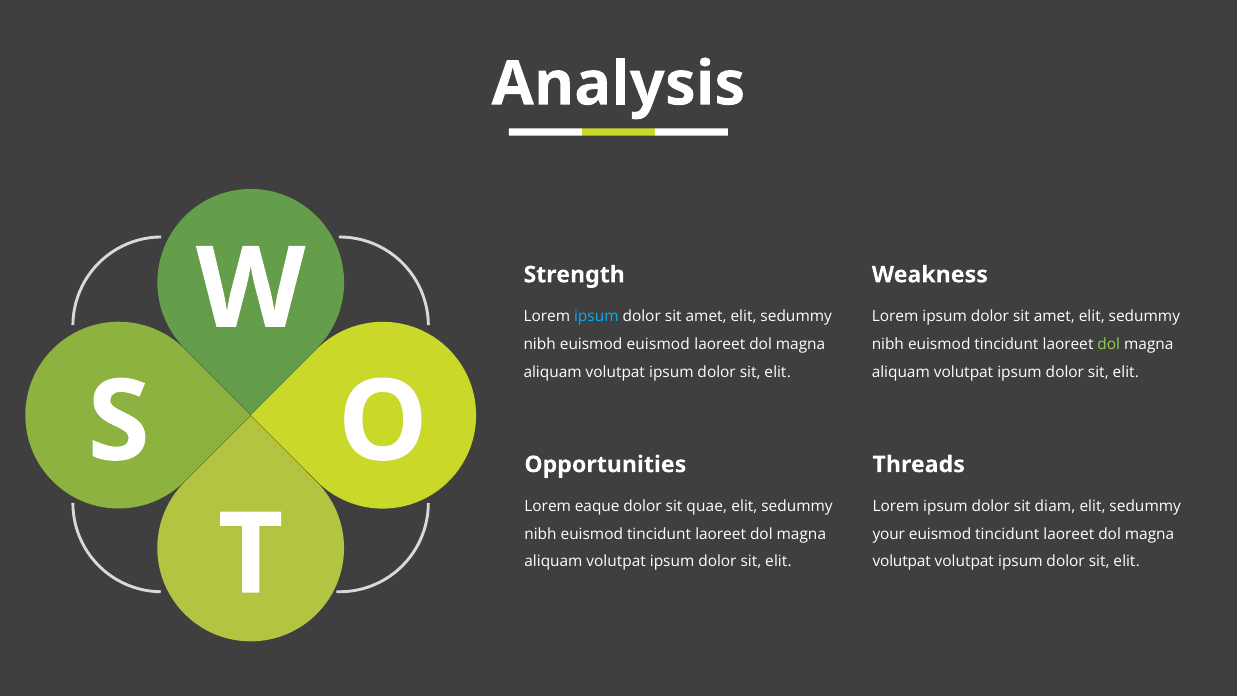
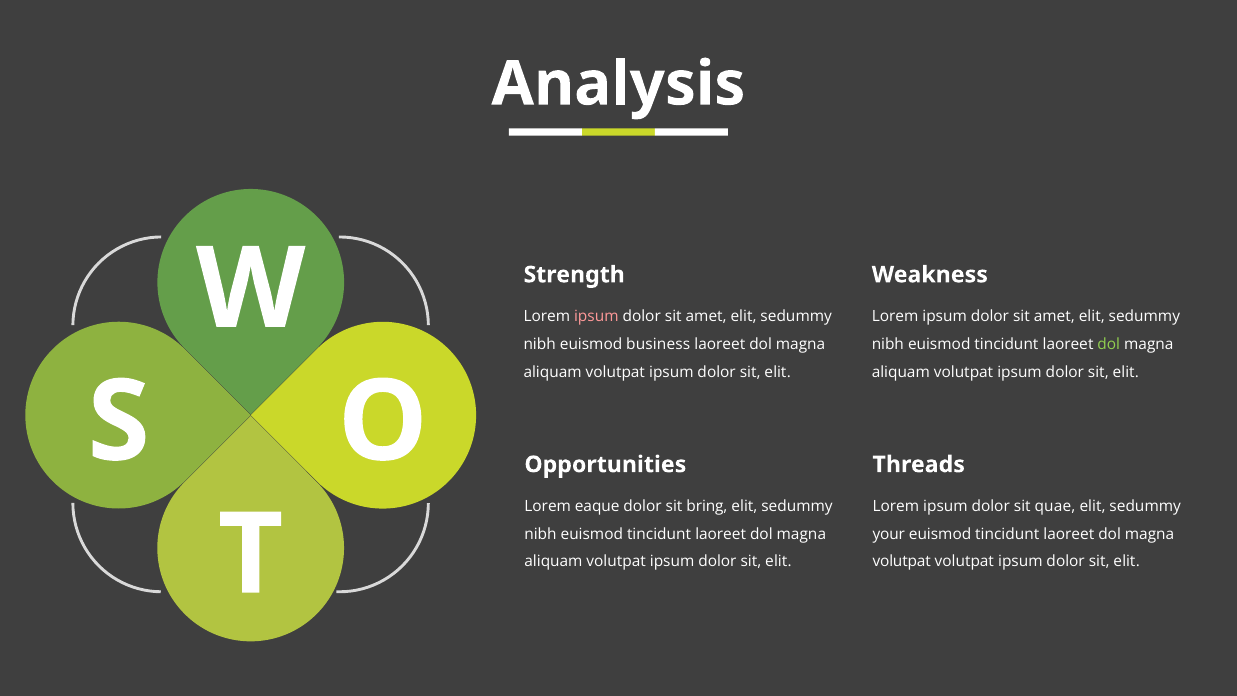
ipsum colour: light blue -> pink (596, 316)
euismod euismod: euismod -> business (658, 344)
quae: quae -> bring (707, 506)
diam: diam -> quae (1055, 506)
